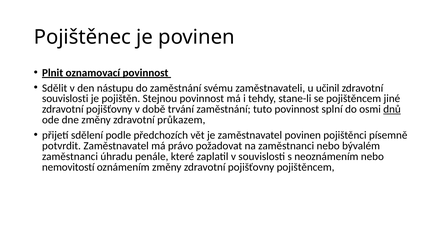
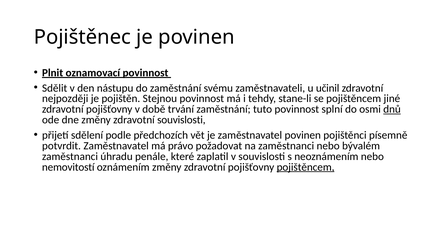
souvislosti: souvislosti -> nejpozději (65, 99)
zdravotní průkazem: průkazem -> souvislosti (181, 120)
pojištěncem underline: none -> present (306, 167)
